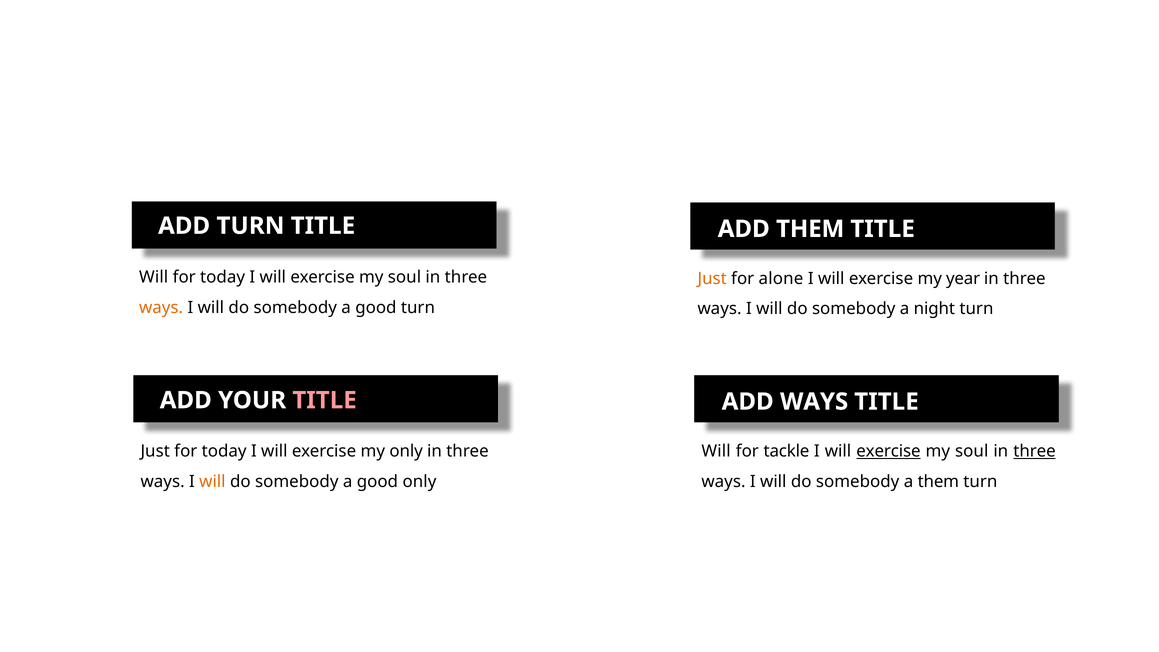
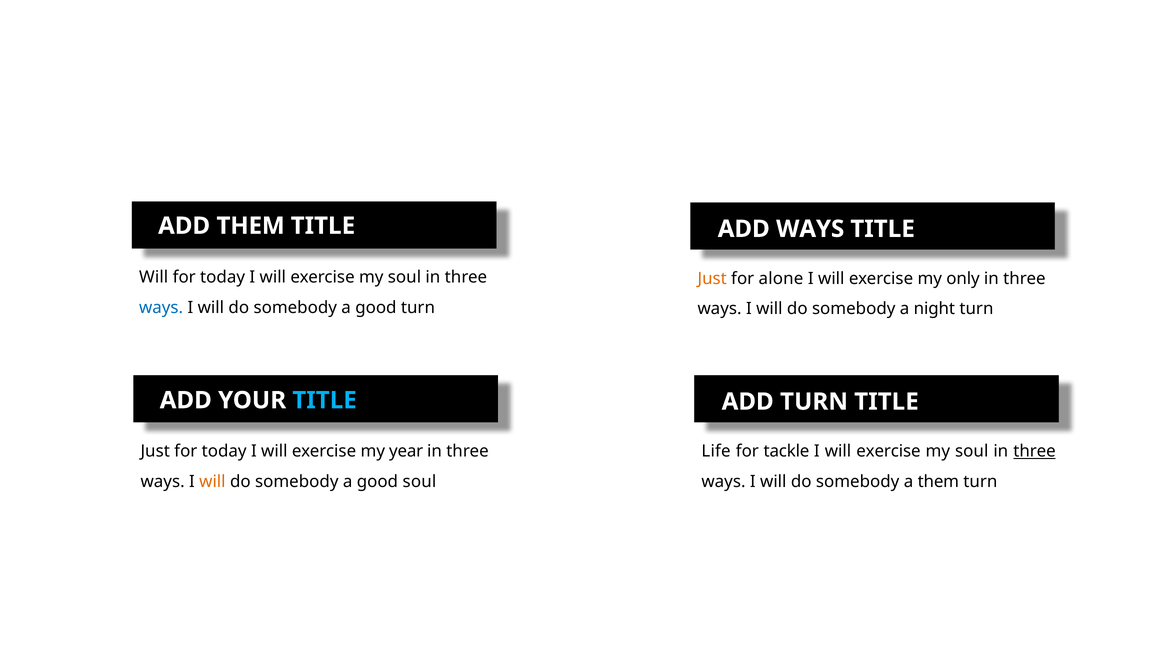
ADD TURN: TURN -> THEM (251, 226)
ADD THEM: THEM -> WAYS (810, 229)
year: year -> only (963, 278)
ways colour: orange -> blue (161, 308)
TITLE colour: pink -> light blue (325, 400)
ADD WAYS: WAYS -> TURN (814, 402)
my only: only -> year (406, 451)
Will: Will -> Life (716, 451)
exercise underline: present -> none (888, 451)
good only: only -> soul (419, 482)
